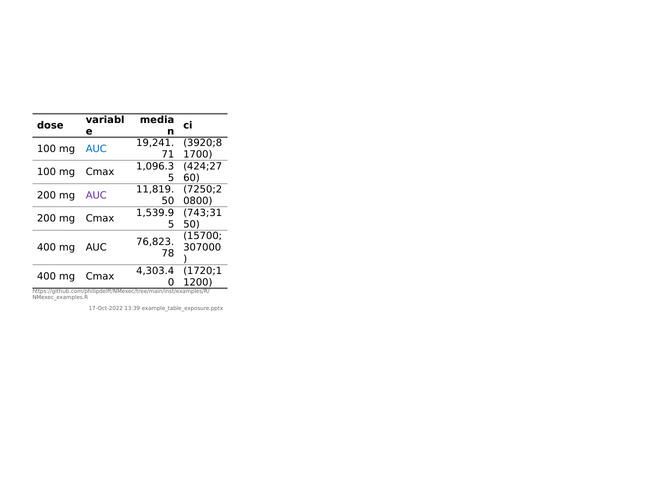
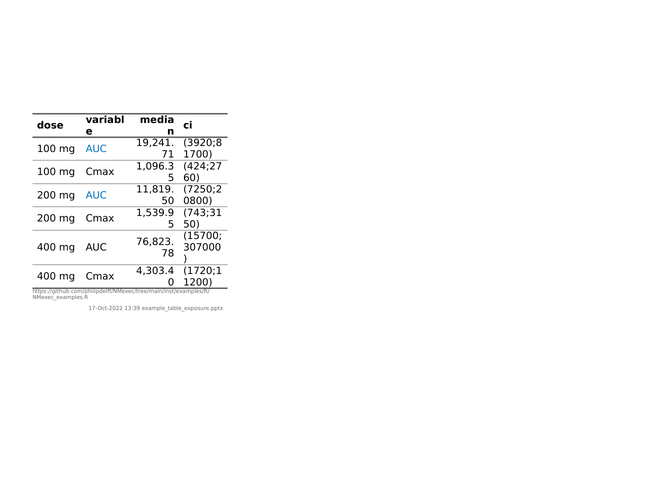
AUC colour: purple -> blue (96, 195)
